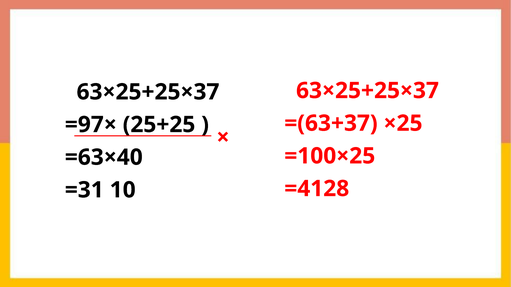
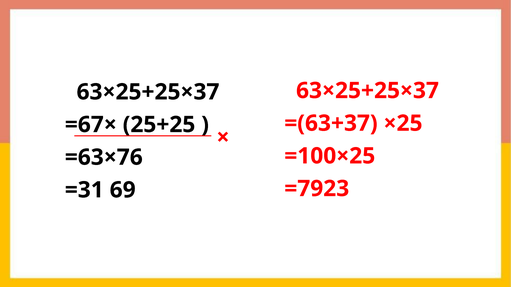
=97×: =97× -> =67× (91, 125)
=63×40: =63×40 -> =63×76 (104, 158)
=4128: =4128 -> =7923 (317, 189)
10: 10 -> 69 (123, 190)
